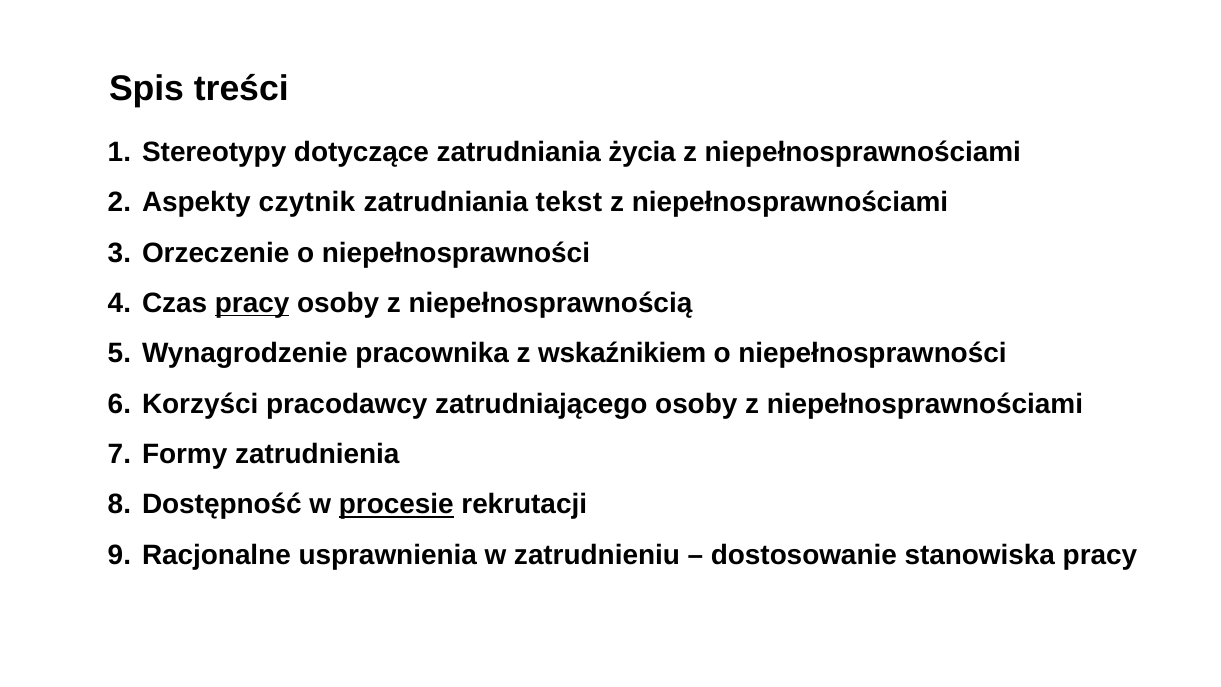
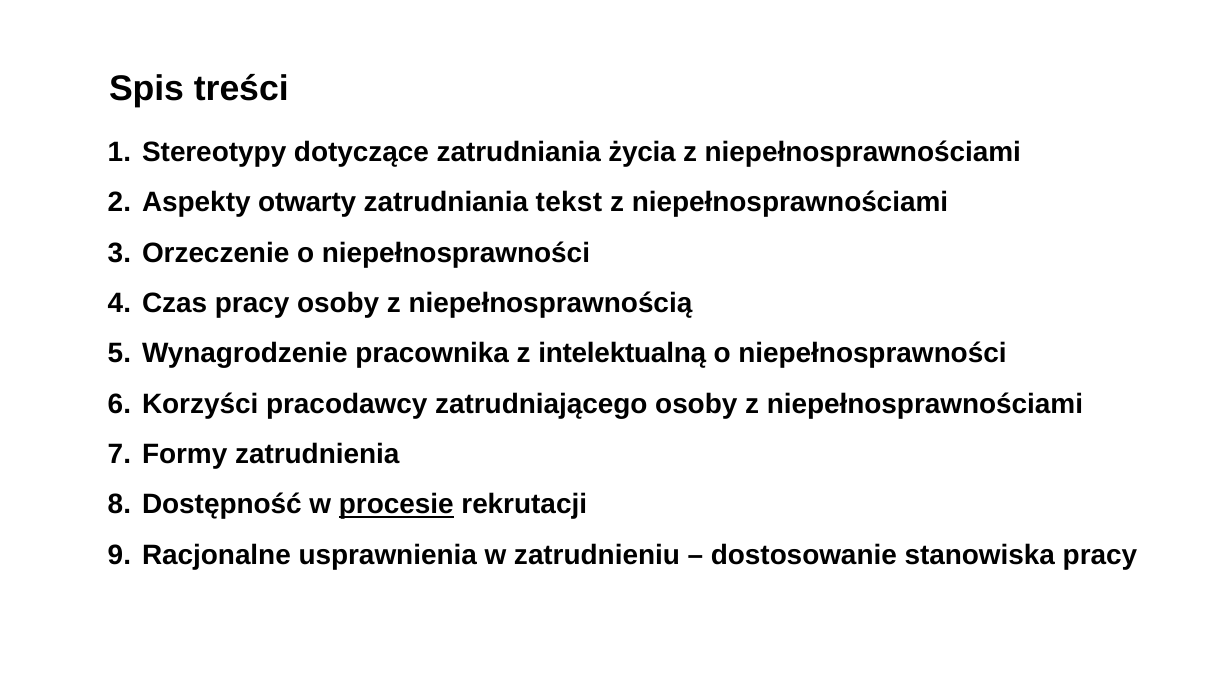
czytnik: czytnik -> otwarty (307, 203)
pracy underline: present -> none (252, 303)
wskaźnikiem: wskaźnikiem -> intelektualną (622, 354)
